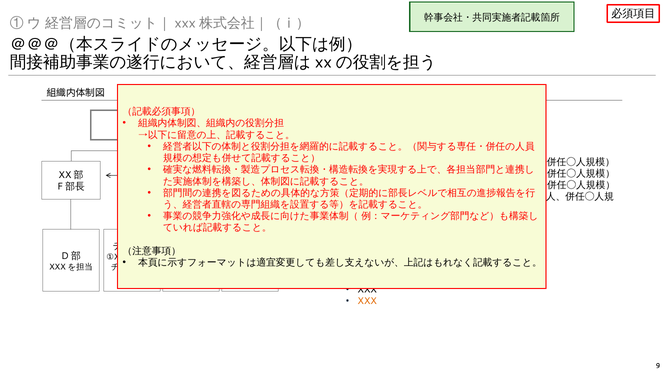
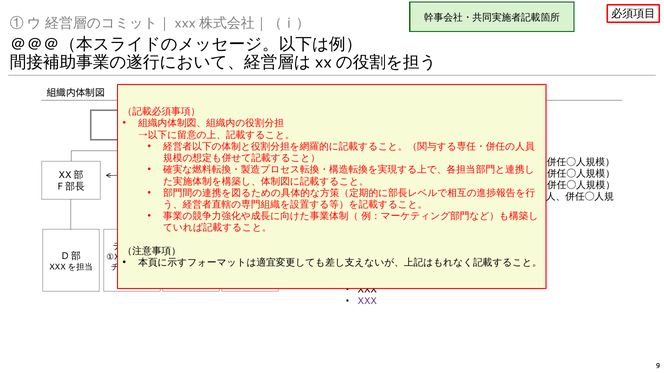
XXX colour: orange -> purple (367, 302)
